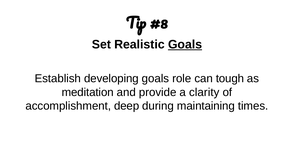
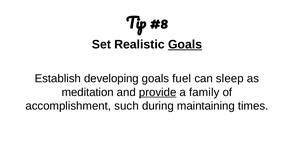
role: role -> fuel (182, 78)
tough: tough -> sleep (230, 78)
provide underline: none -> present (158, 92)
clarity: clarity -> family (204, 92)
deep: deep -> such (127, 106)
